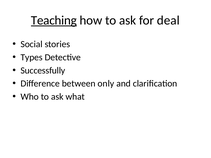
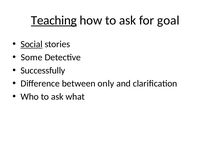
deal: deal -> goal (168, 20)
Social underline: none -> present (32, 44)
Types: Types -> Some (32, 57)
